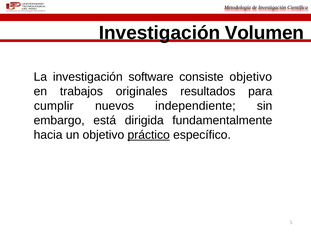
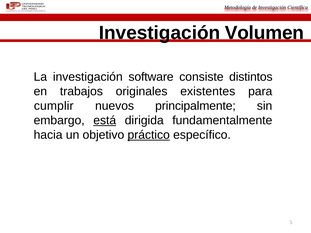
consiste objetivo: objetivo -> distintos (251, 77)
resultados: resultados -> existentes (208, 91)
independiente: independiente -> principalmente (195, 106)
está underline: none -> present (105, 120)
